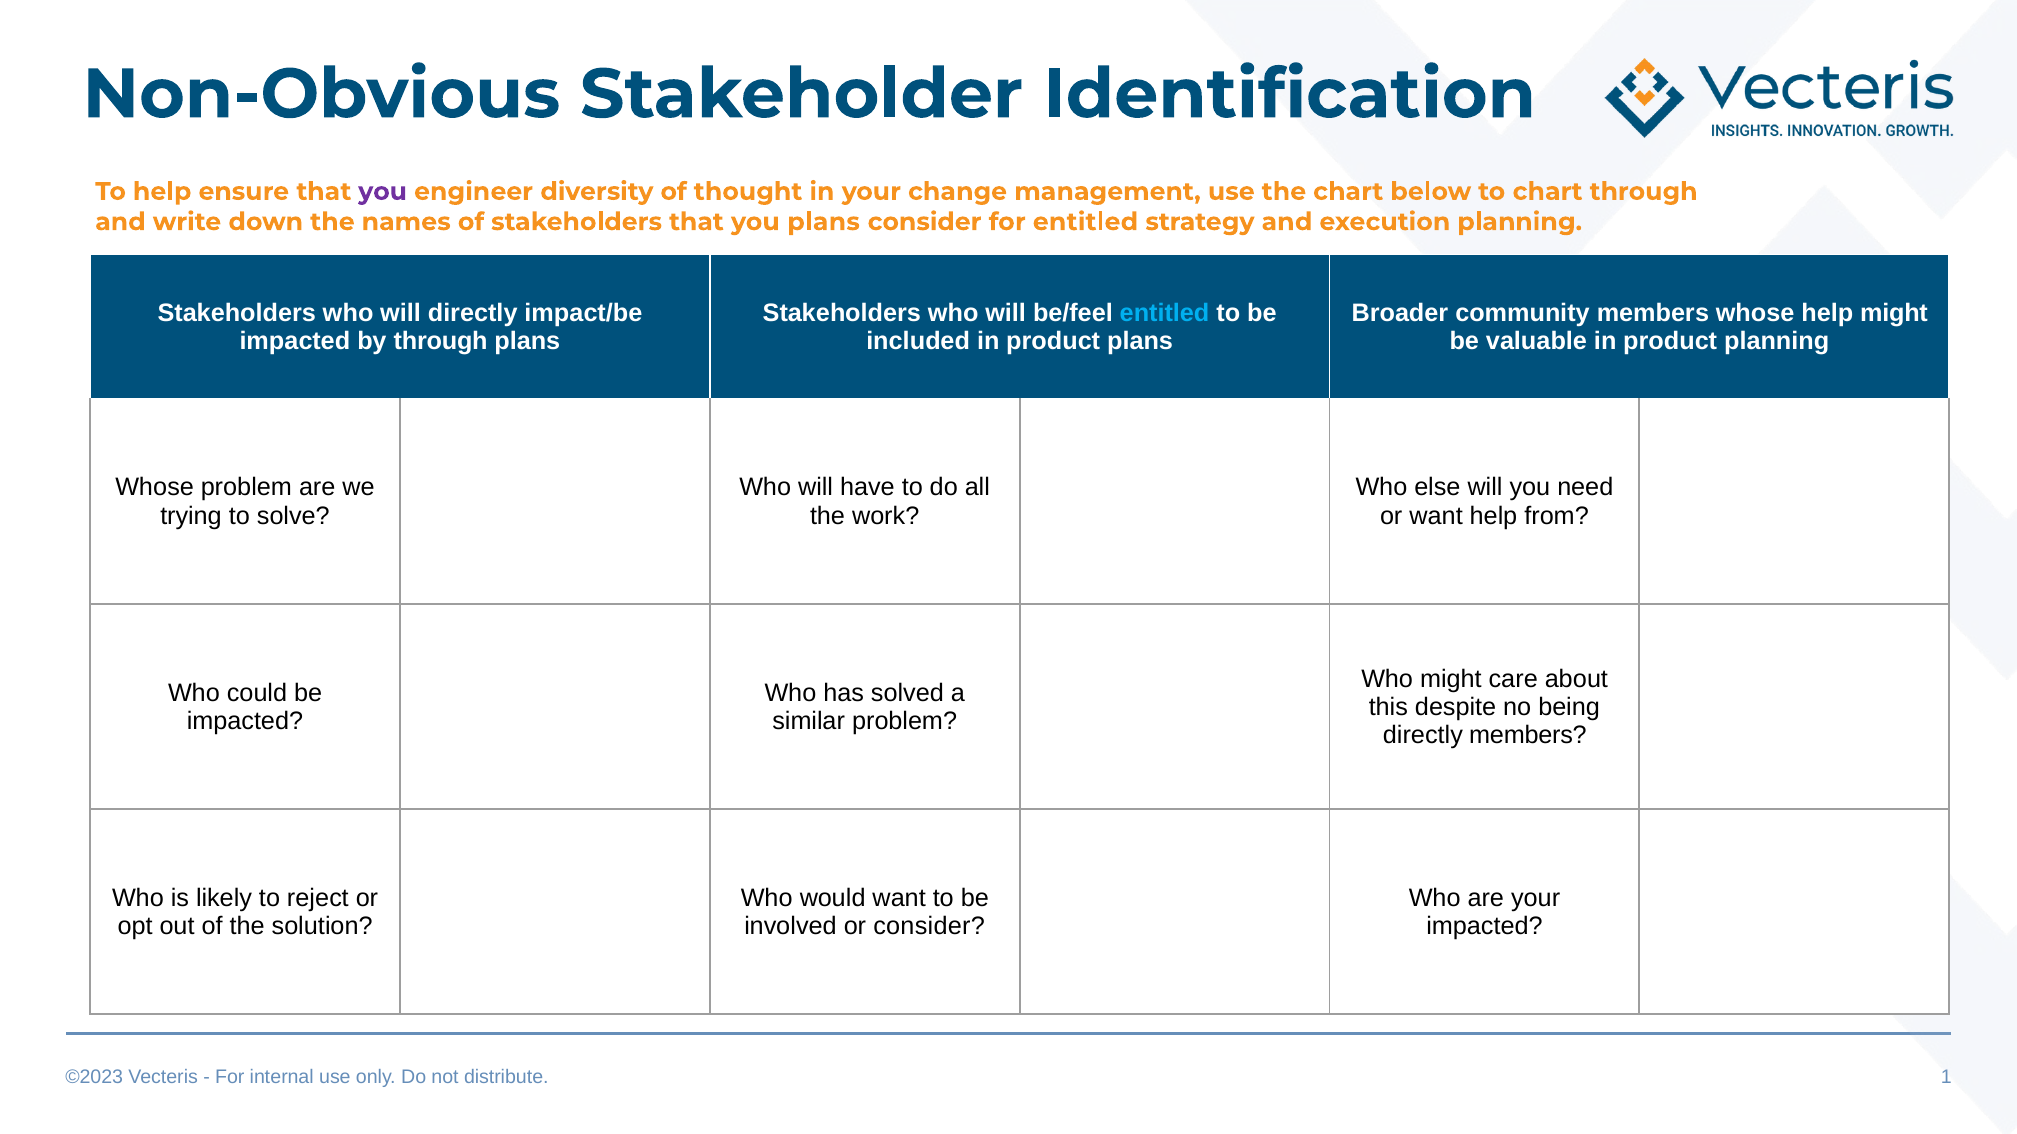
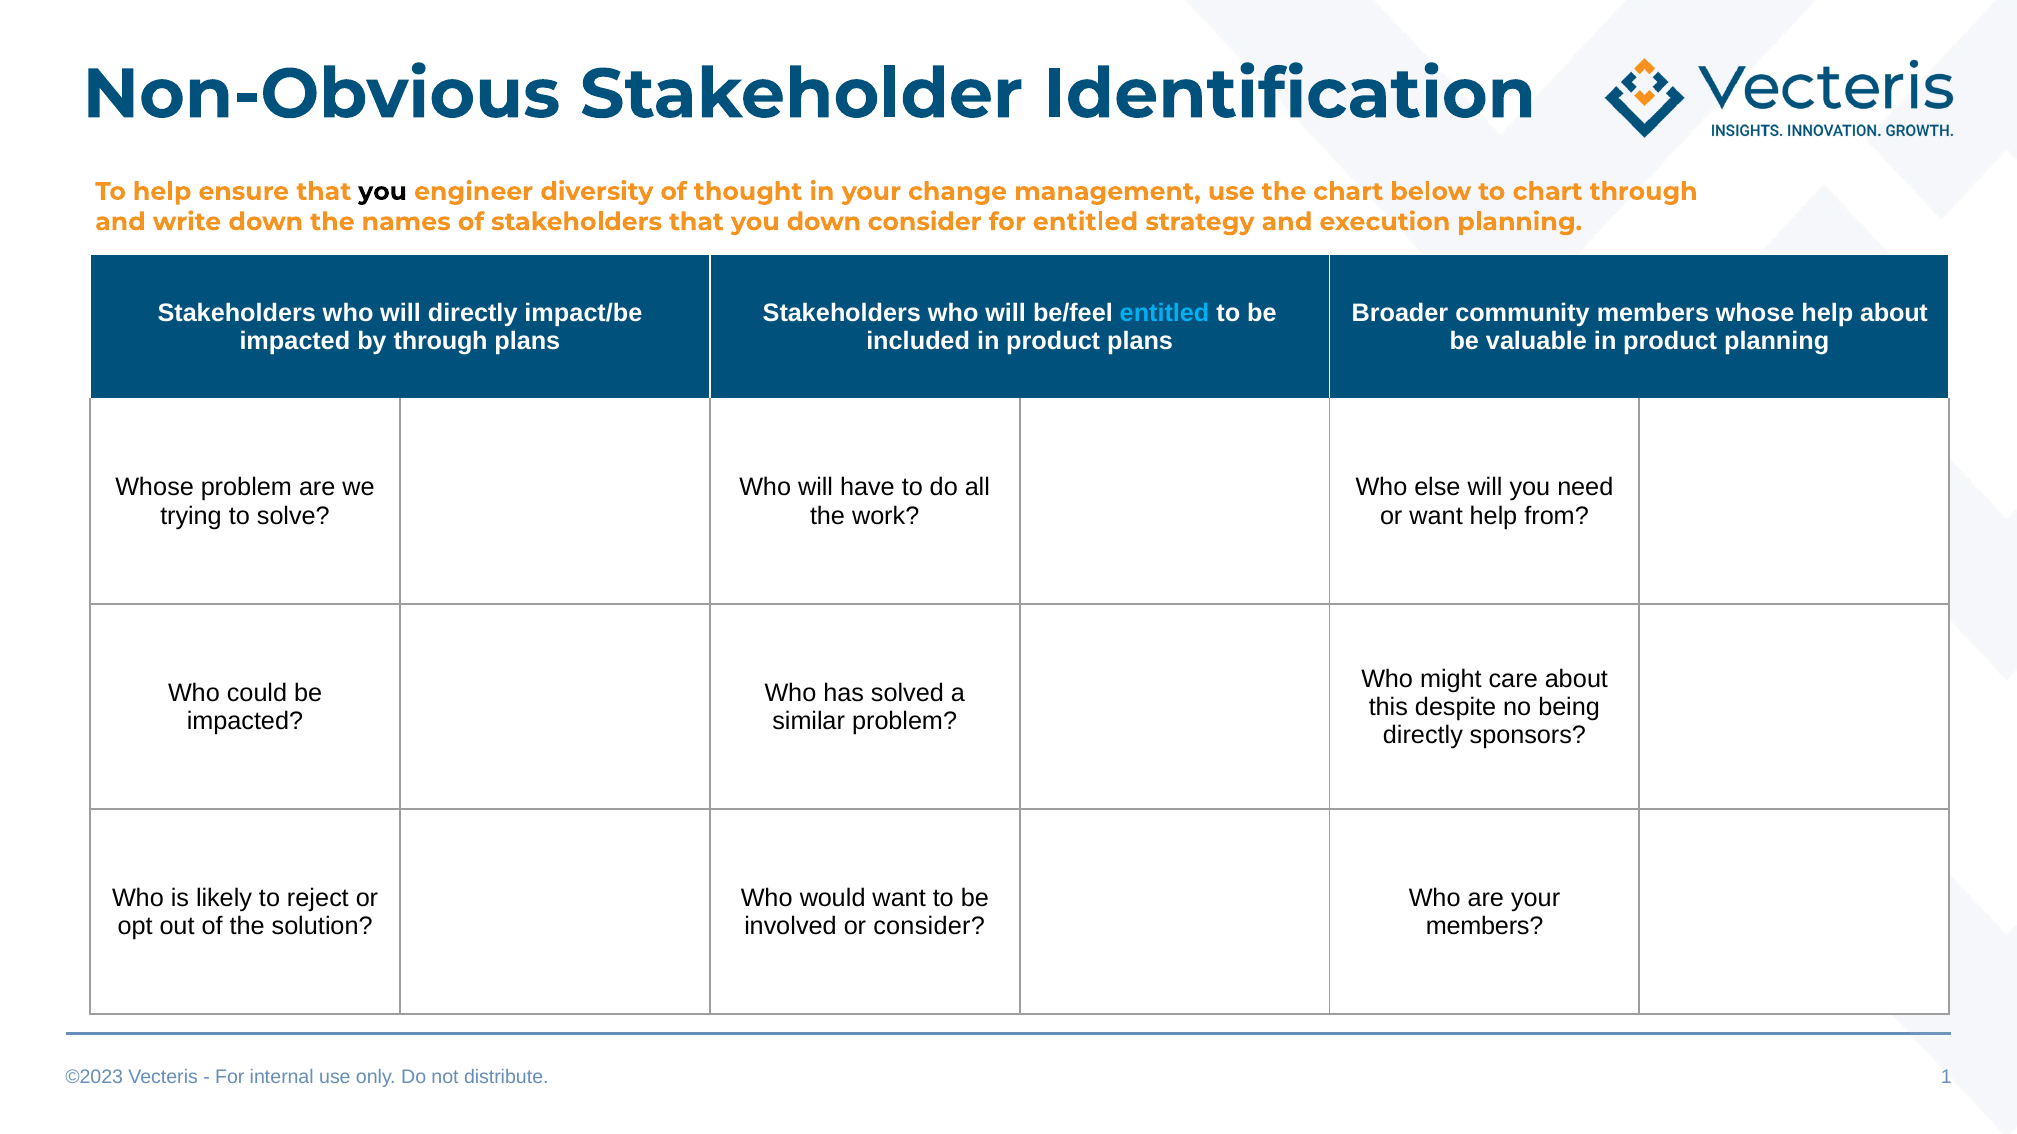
you colour: purple -> black (383, 192)
you plans: plans -> down (824, 222)
help might: might -> about (1894, 313)
directly members: members -> sponsors (1528, 736)
impacted: impacted -> members (1485, 927)
